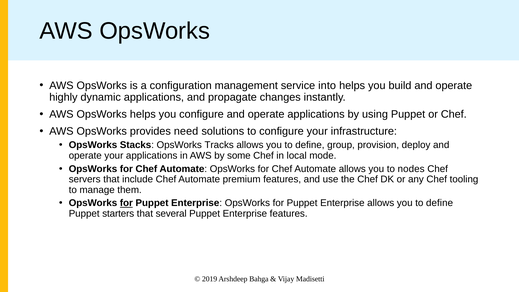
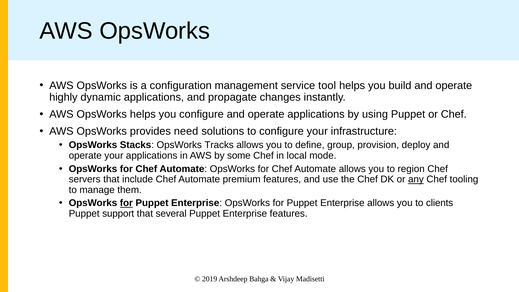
into: into -> tool (327, 85)
nodes: nodes -> region (411, 169)
any underline: none -> present (416, 179)
define: define -> clients (440, 203)
starters: starters -> support (118, 214)
